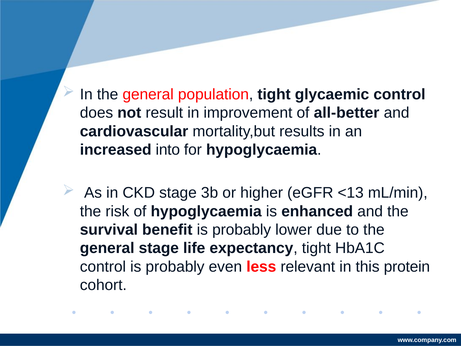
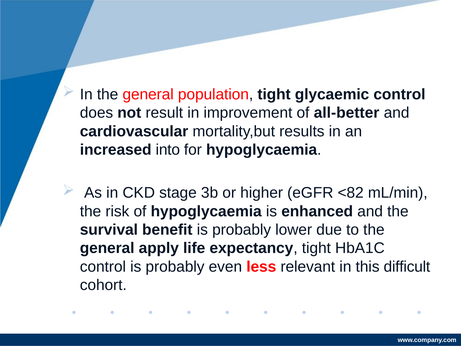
<13: <13 -> <82 (351, 193)
general stage: stage -> apply (159, 248)
protein: protein -> difficult (407, 266)
